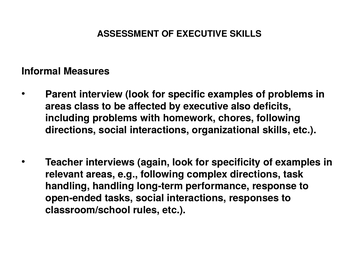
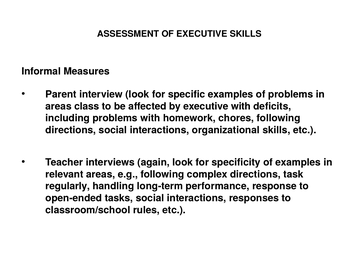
executive also: also -> with (241, 106)
handling: handling -> regularly (68, 186)
